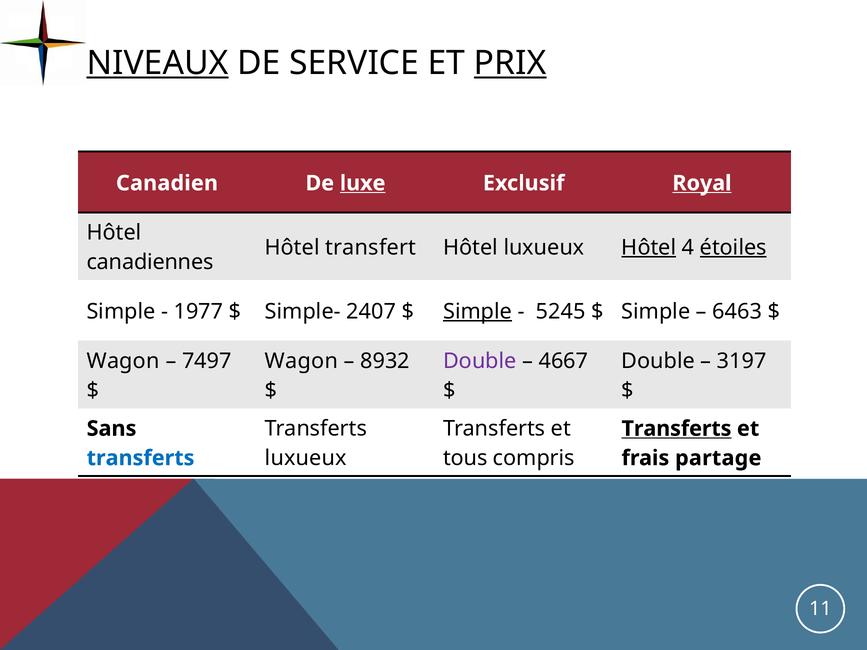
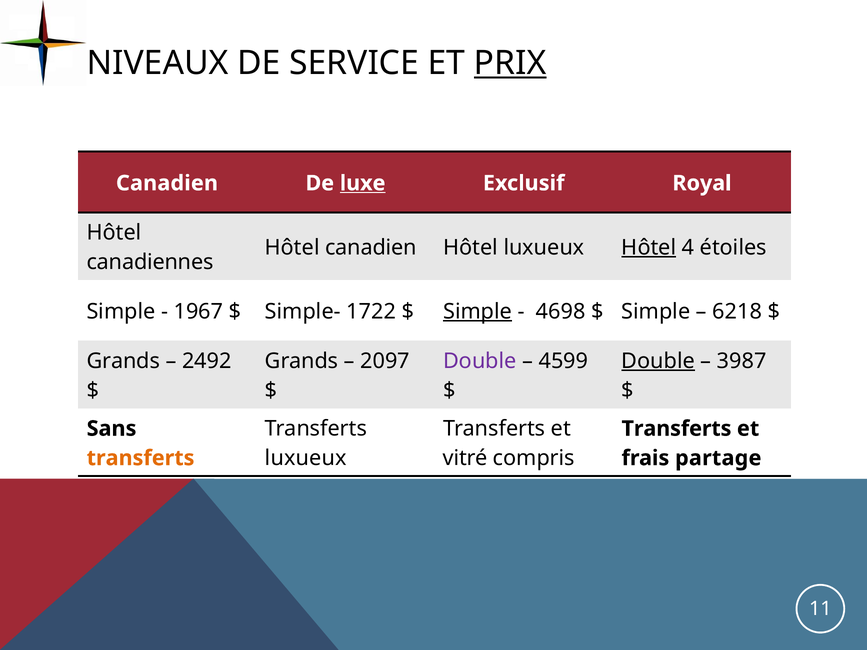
NIVEAUX underline: present -> none (158, 63)
Royal underline: present -> none (702, 183)
Hôtel transfert: transfert -> canadien (371, 247)
étoiles underline: present -> none (733, 247)
1977: 1977 -> 1967 (198, 312)
2407: 2407 -> 1722 (371, 312)
5245: 5245 -> 4698 (561, 312)
6463: 6463 -> 6218 (737, 312)
Wagon: Wagon -> Grands (123, 361)
7497: 7497 -> 2492 (207, 361)
Wagon: Wagon -> Grands (302, 361)
8932: 8932 -> 2097 (385, 361)
4667: 4667 -> 4599 (563, 361)
Double underline: none -> present (658, 361)
3197: 3197 -> 3987 (742, 361)
Transferts underline: present -> none (676, 429)
tous: tous -> vitré (465, 458)
transferts colour: blue -> orange (141, 458)
